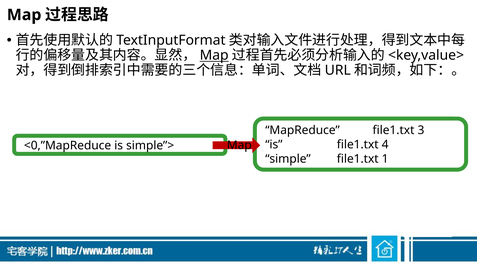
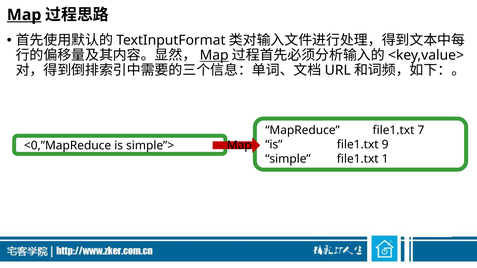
Map underline: none -> present (24, 15)
3: 3 -> 7 (421, 131)
4: 4 -> 9 (385, 145)
